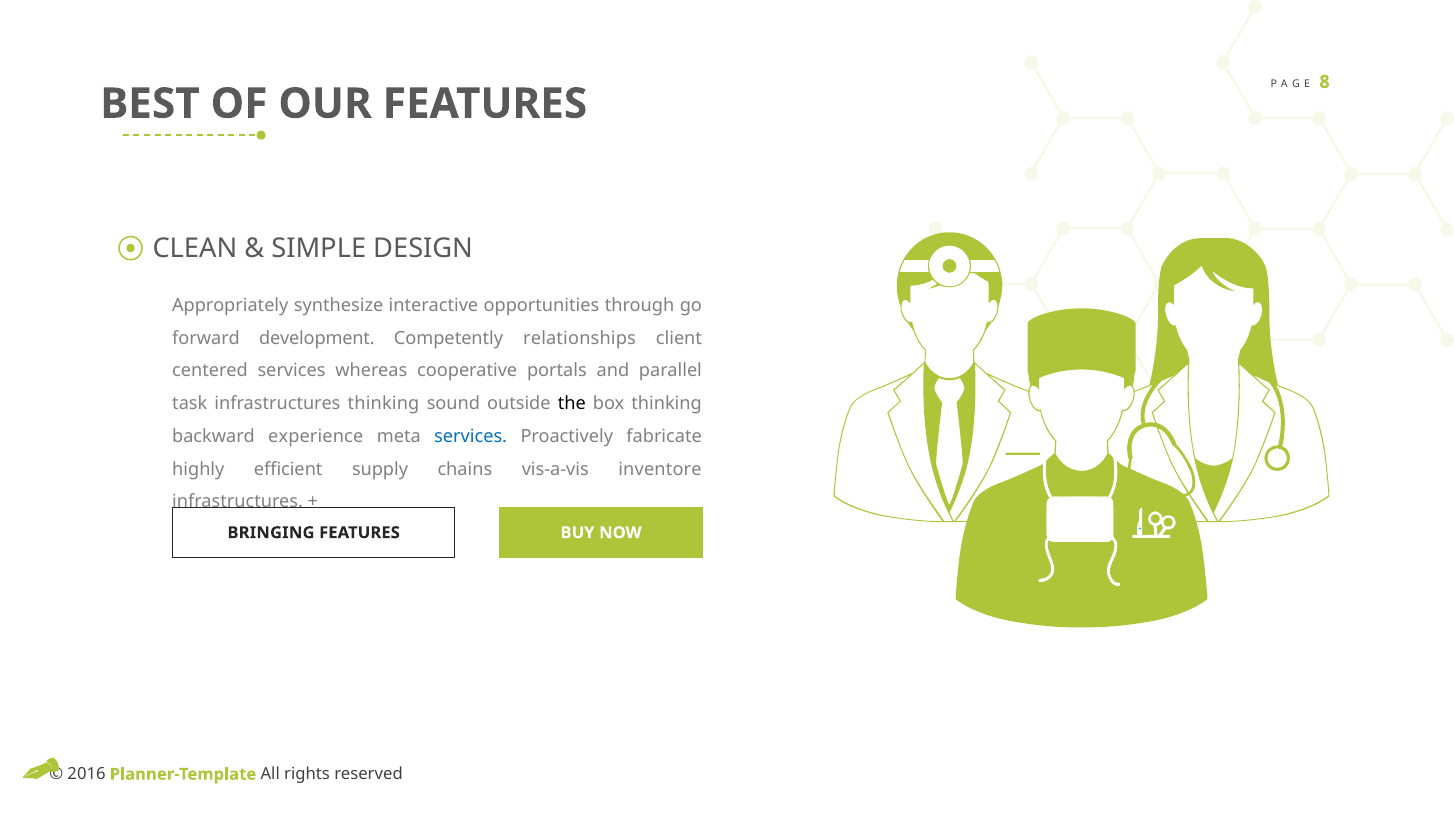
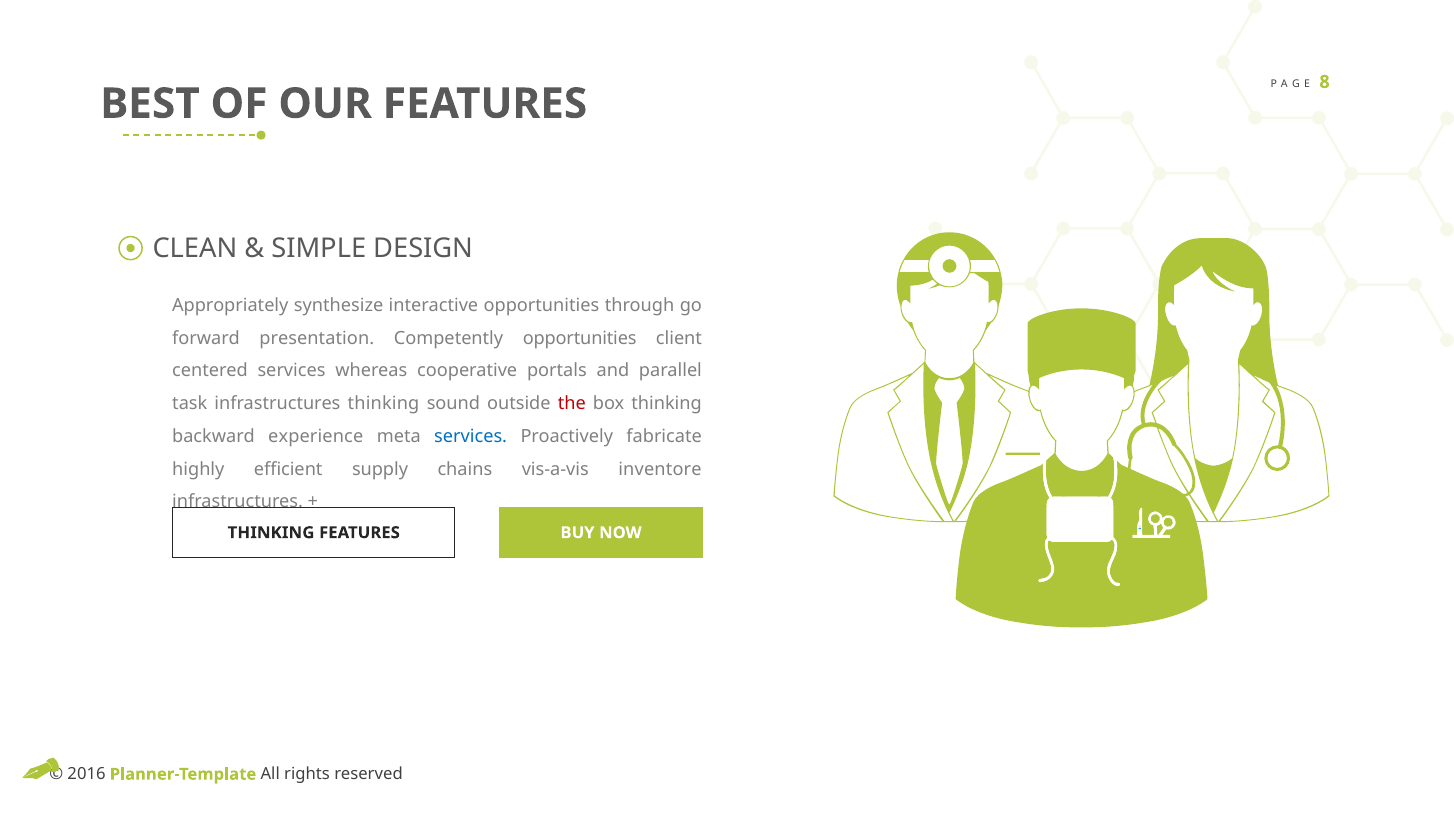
development: development -> presentation (317, 338)
Competently relationships: relationships -> opportunities (580, 338)
the colour: black -> red (572, 404)
BRINGING: BRINGING -> THINKING (271, 533)
